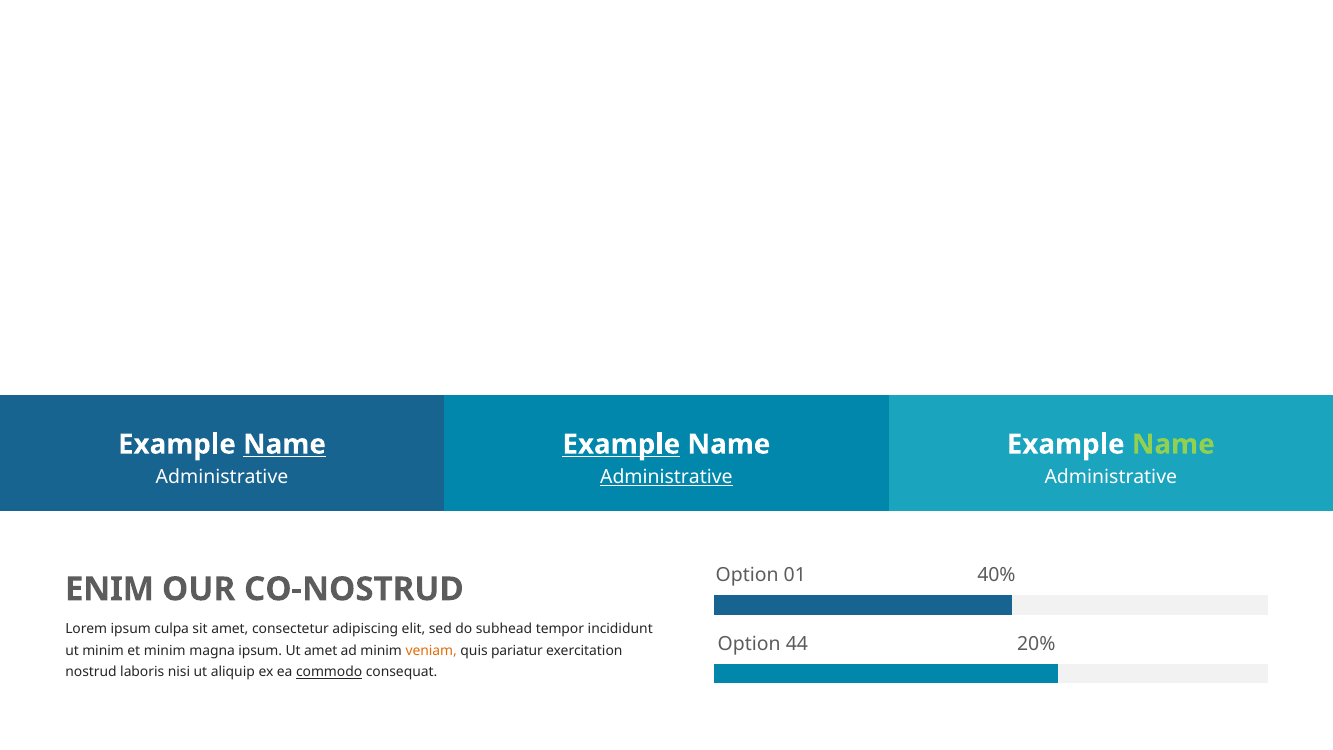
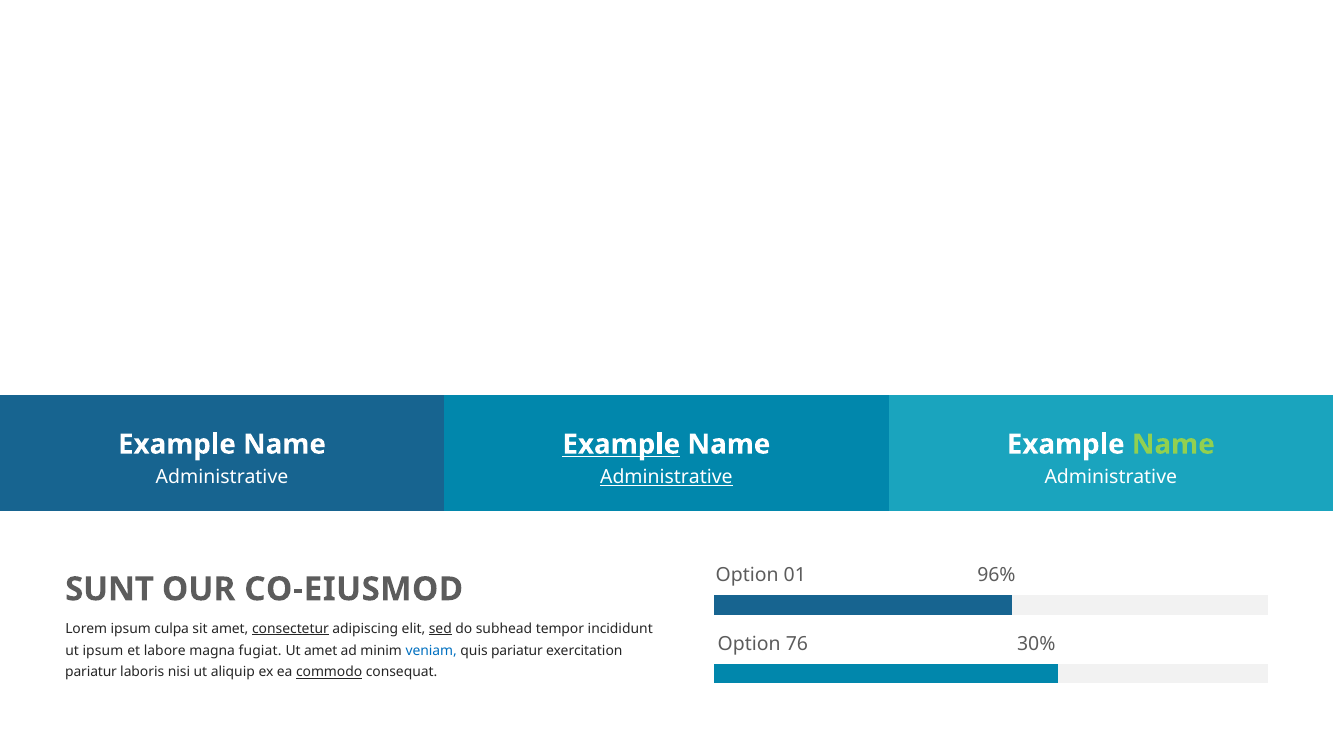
Name underline: present -> none (285, 444)
40%: 40% -> 96% (996, 575)
ENIM: ENIM -> SUNT (109, 589)
CO-NOSTRUD: CO-NOSTRUD -> CO-EIUSMOD (354, 589)
consectetur underline: none -> present (290, 629)
sed underline: none -> present (440, 629)
44: 44 -> 76 (797, 644)
20%: 20% -> 30% (1036, 644)
ut minim: minim -> ipsum (103, 650)
et minim: minim -> labore (165, 650)
magna ipsum: ipsum -> fugiat (260, 650)
veniam colour: orange -> blue (431, 650)
nostrud: nostrud -> pariatur (91, 672)
